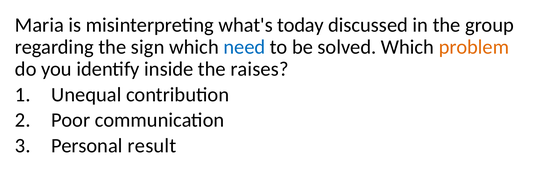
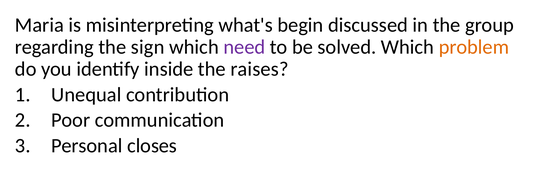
today: today -> begin (300, 25)
need colour: blue -> purple (244, 47)
result: result -> closes (152, 146)
